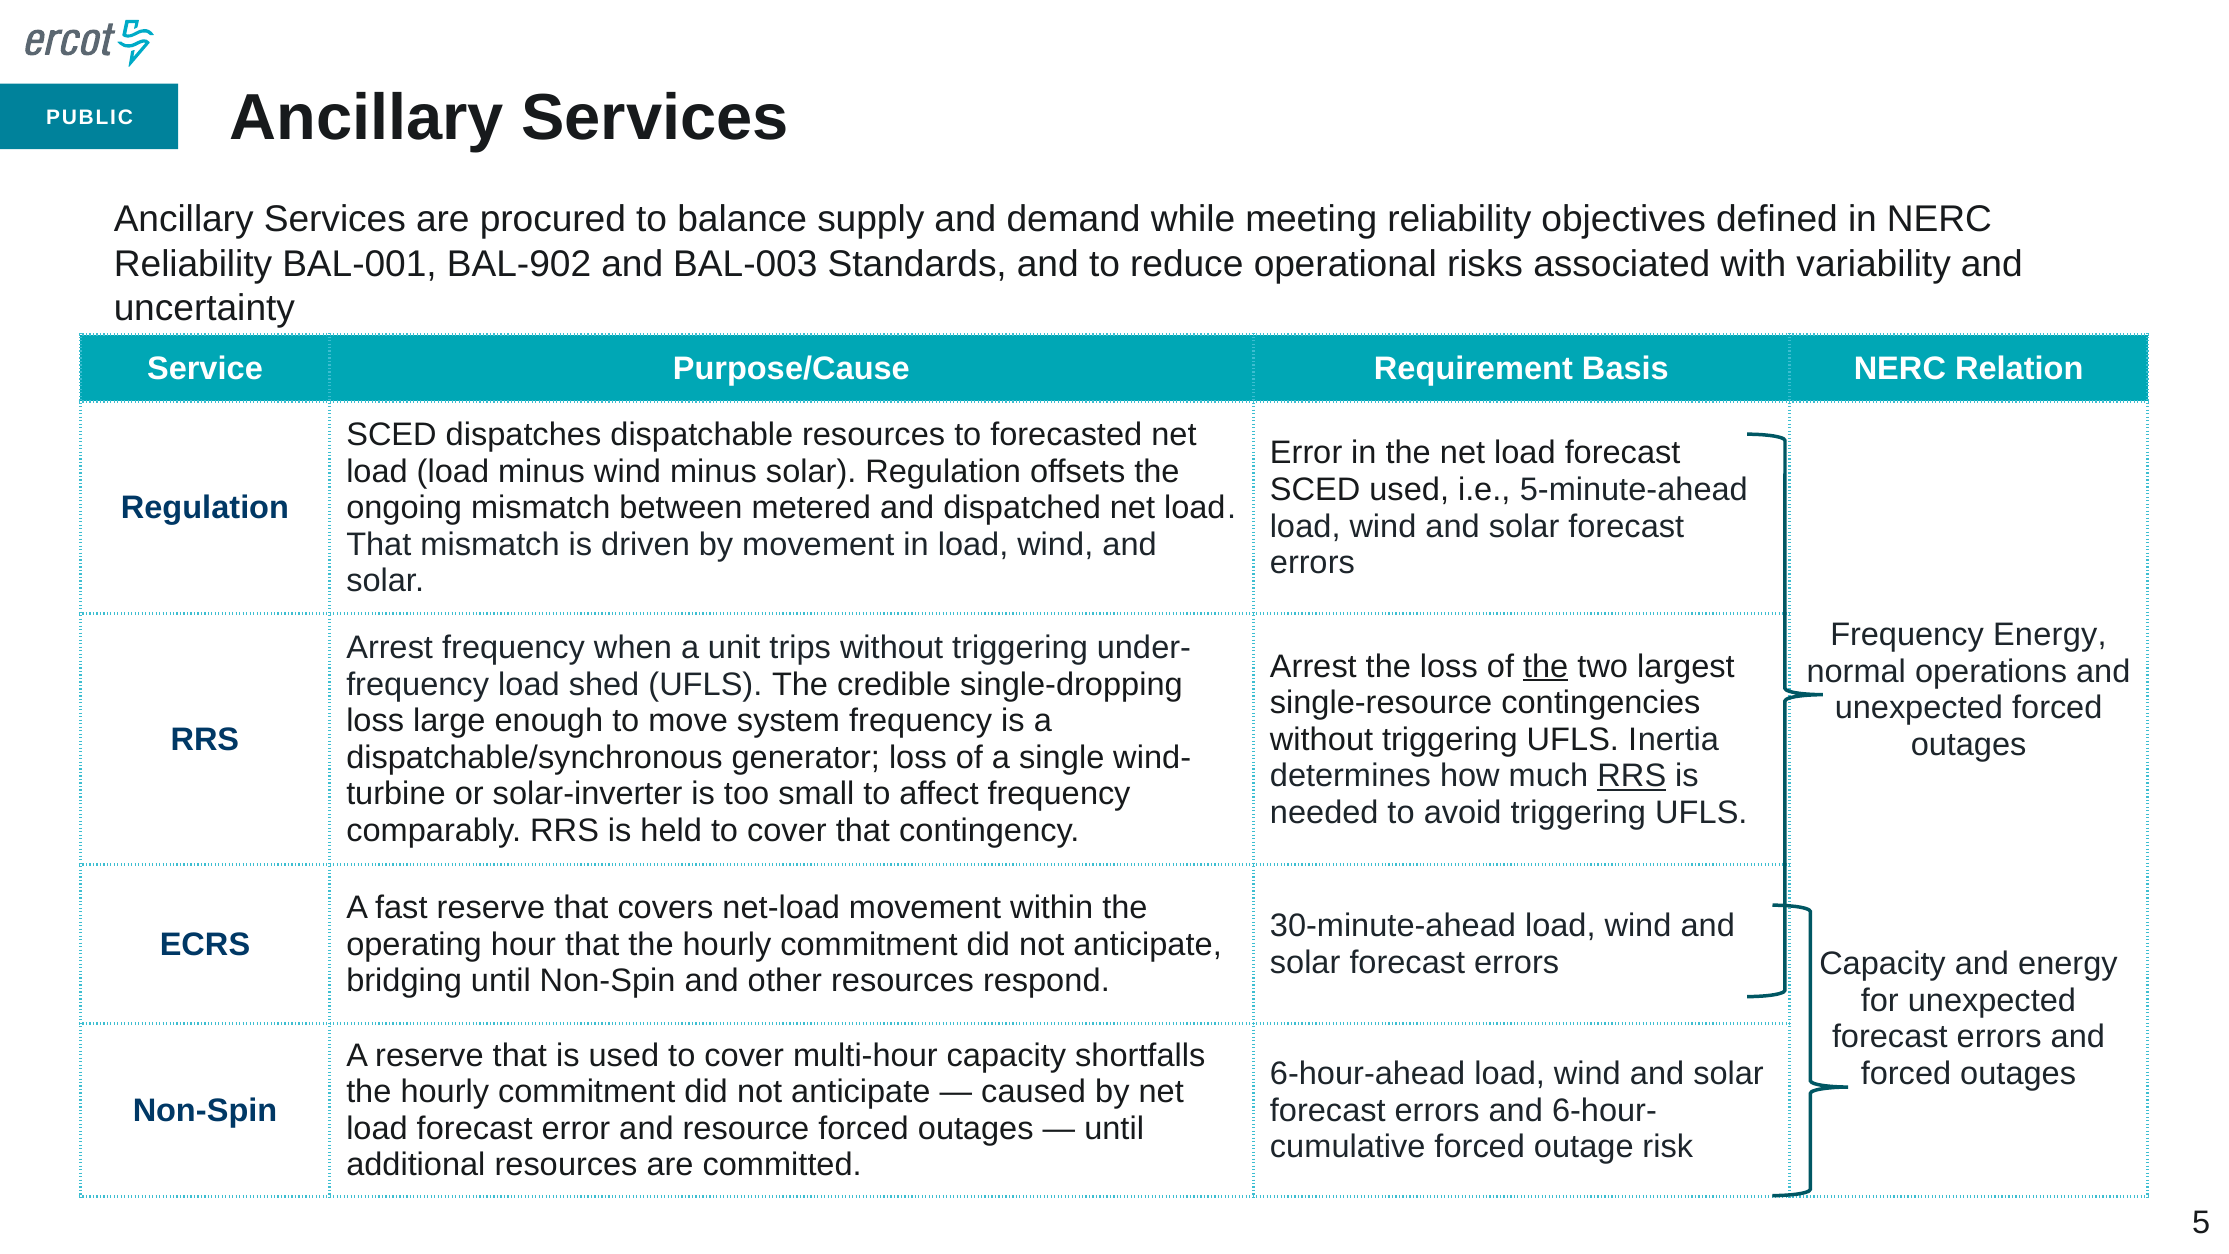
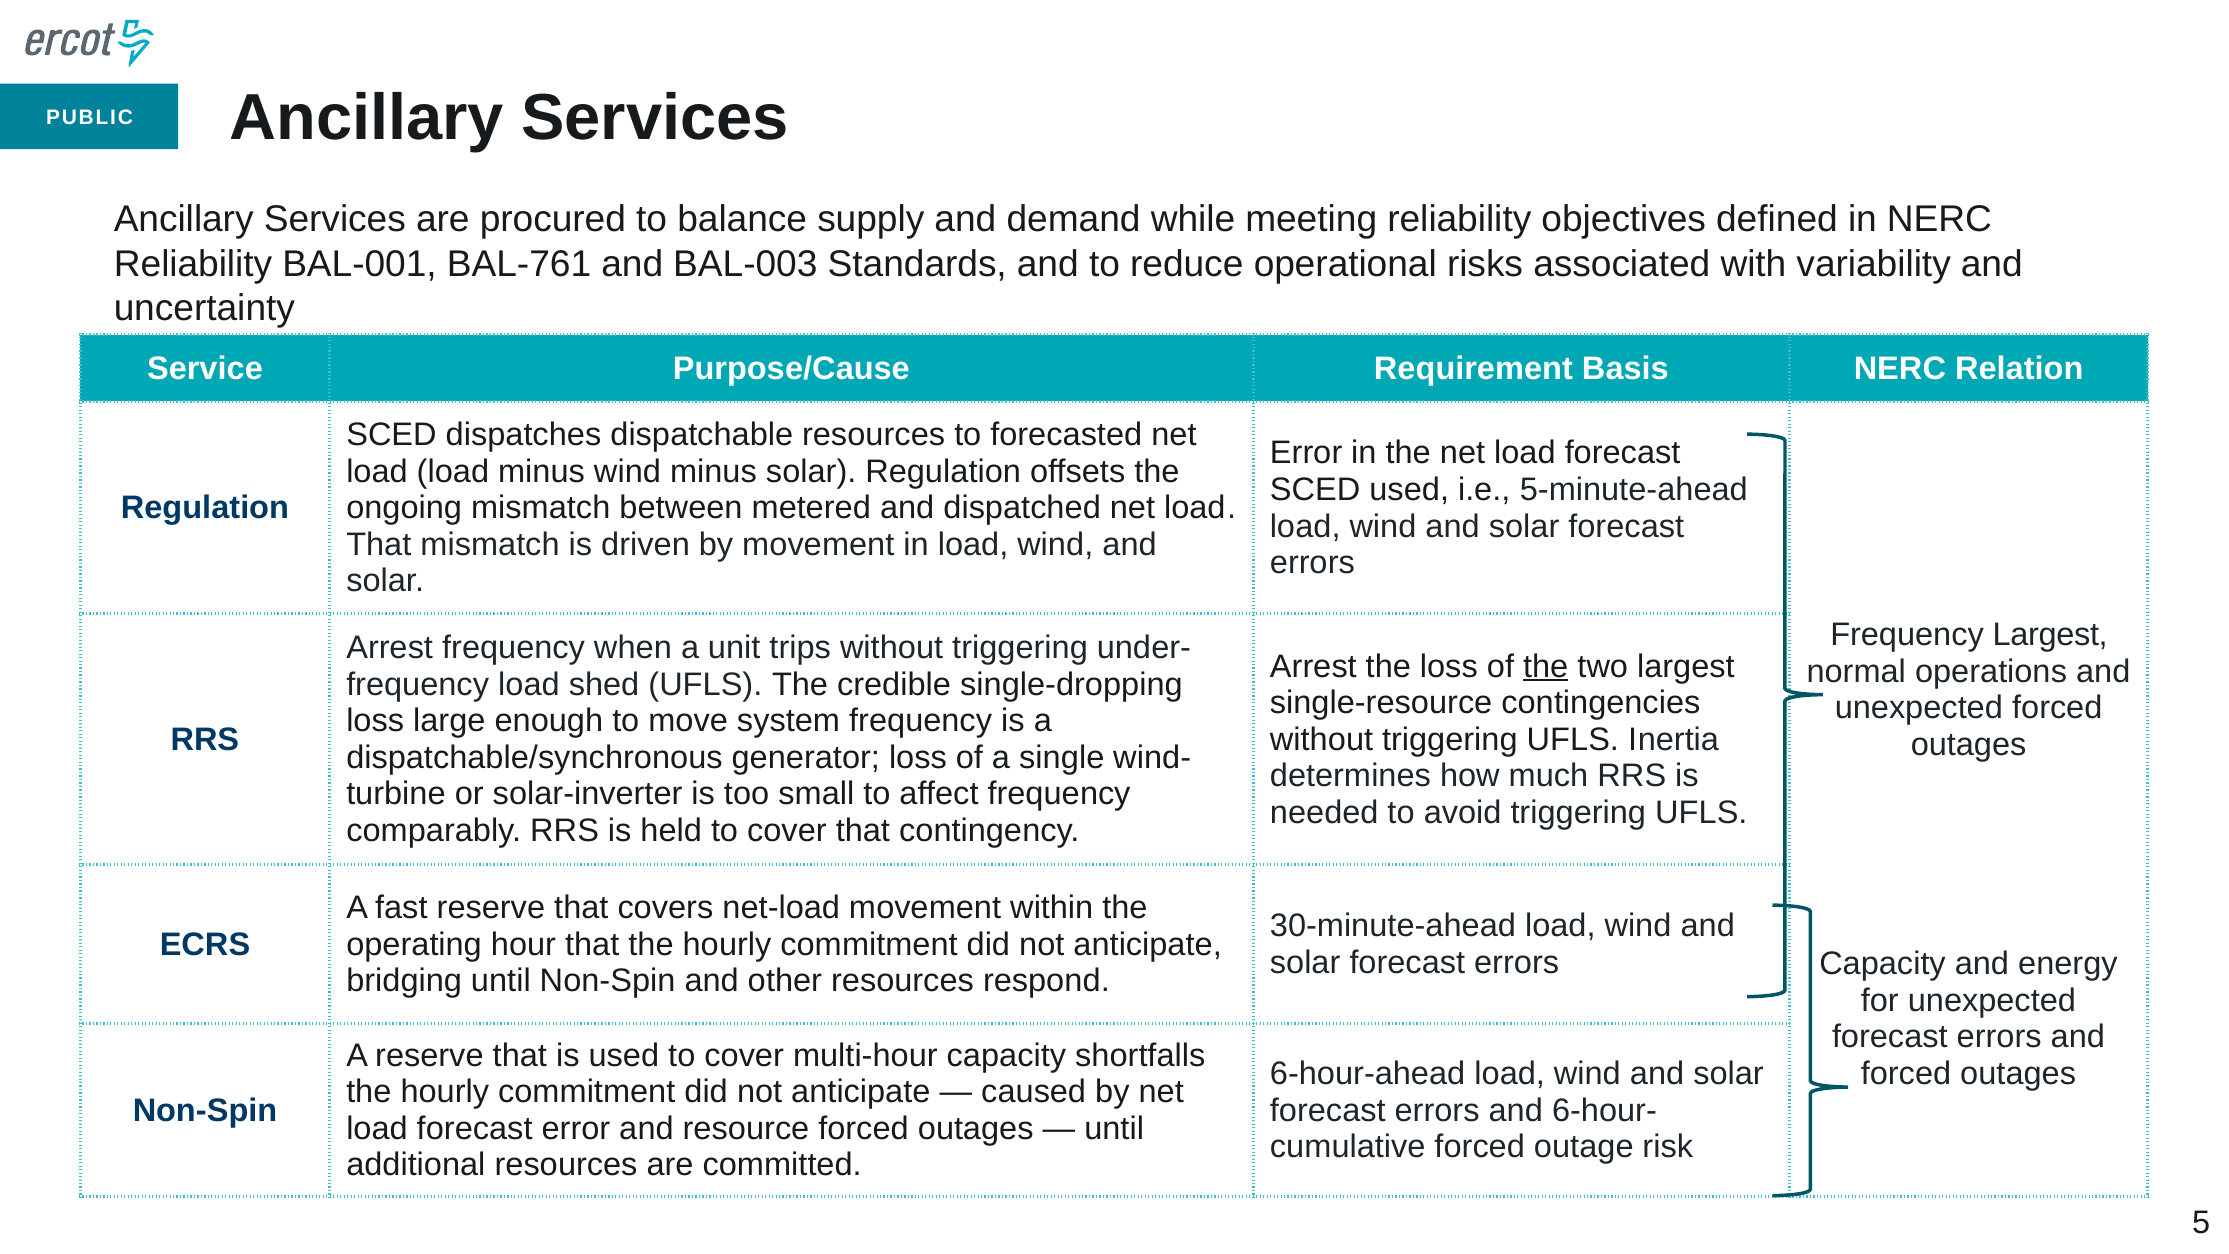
BAL-902: BAL-902 -> BAL-761 (519, 264)
Frequency Energy: Energy -> Largest (2050, 635)
RRS underline: present -> none (1632, 776)
